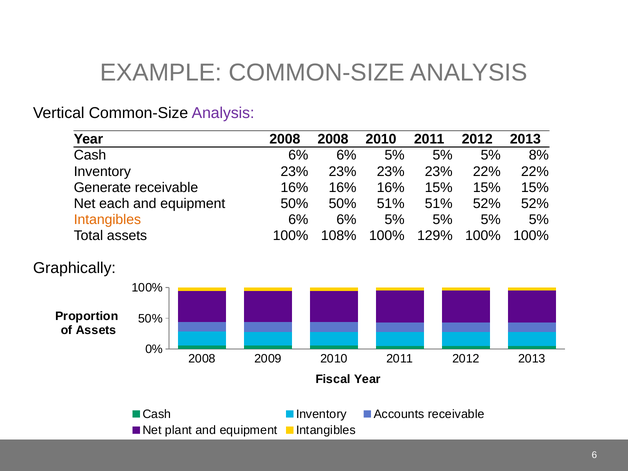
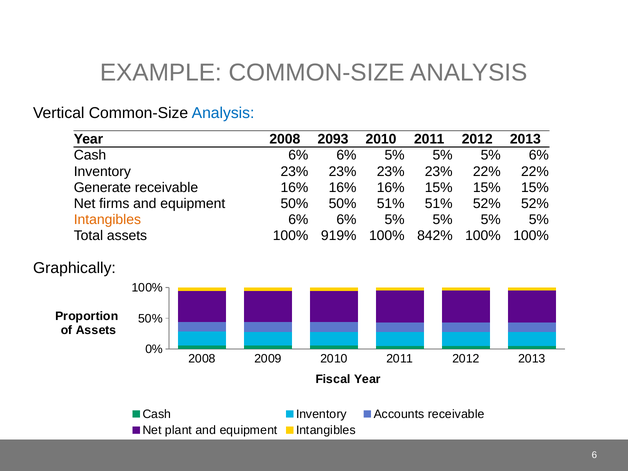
Analysis colour: purple -> blue (223, 113)
2008 2008: 2008 -> 2093 (333, 139)
5% 8%: 8% -> 6% (539, 155)
each: each -> firms (114, 204)
108%: 108% -> 919% (339, 236)
129%: 129% -> 842% (435, 236)
